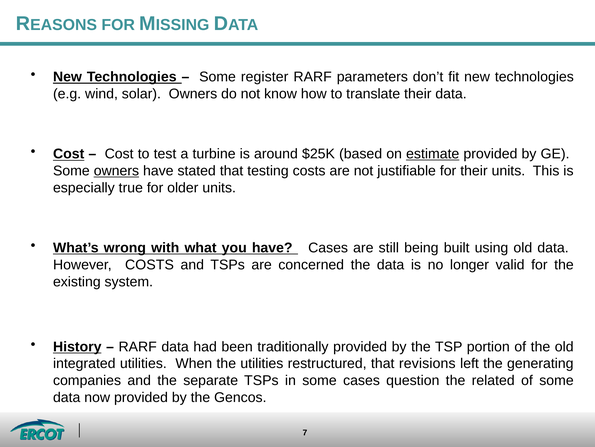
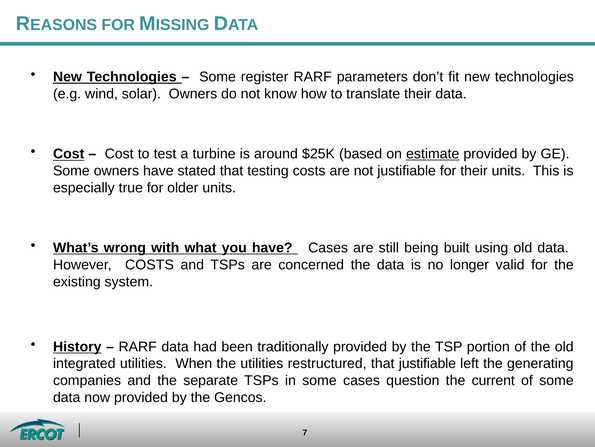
owners underline: present -> none (116, 171)
that revisions: revisions -> justifiable (427, 363)
related: related -> current (493, 380)
